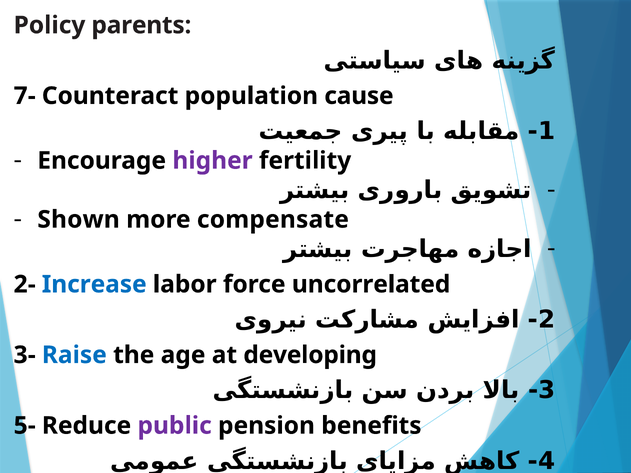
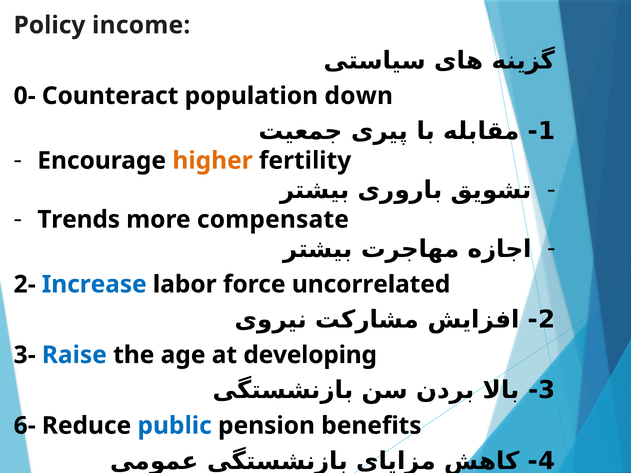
parents: parents -> income (141, 25)
7-: 7- -> 0- (25, 96)
cause: cause -> down (359, 96)
higher colour: purple -> orange (213, 161)
Shown: Shown -> Trends (79, 220)
5-: 5- -> 6- (25, 426)
public colour: purple -> blue (175, 426)
